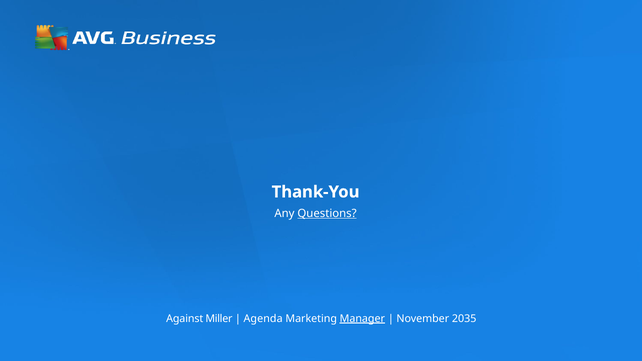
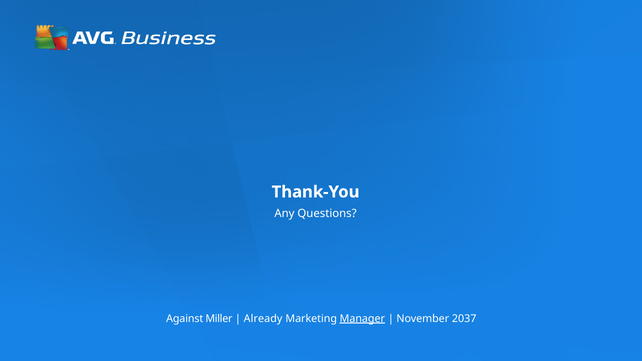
Questions underline: present -> none (327, 213)
Agenda: Agenda -> Already (263, 319)
2035: 2035 -> 2037 (464, 319)
